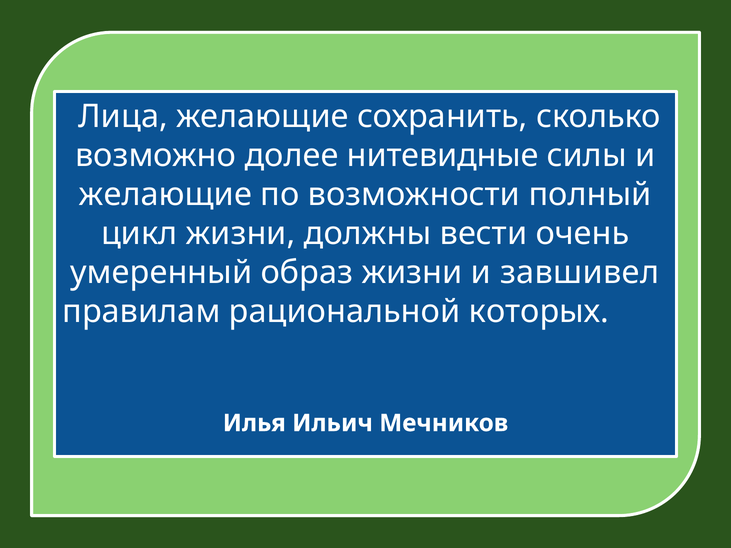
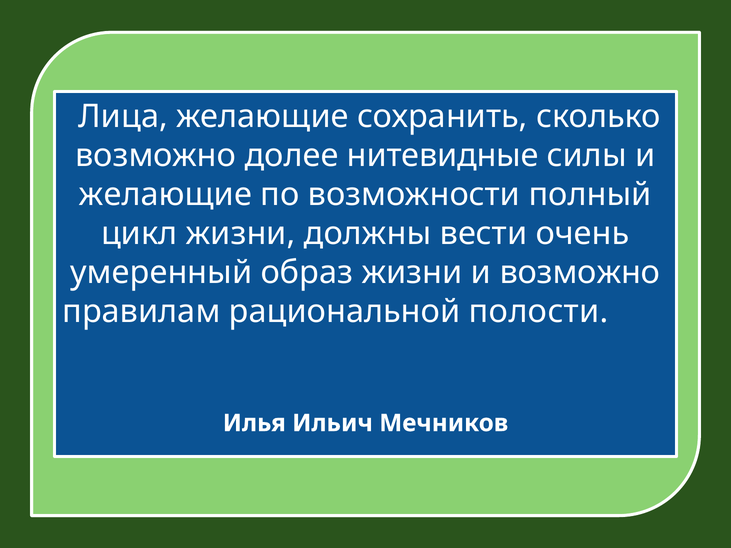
и завшивел: завшивел -> возможно (580, 273)
которых: которых -> полости (539, 312)
